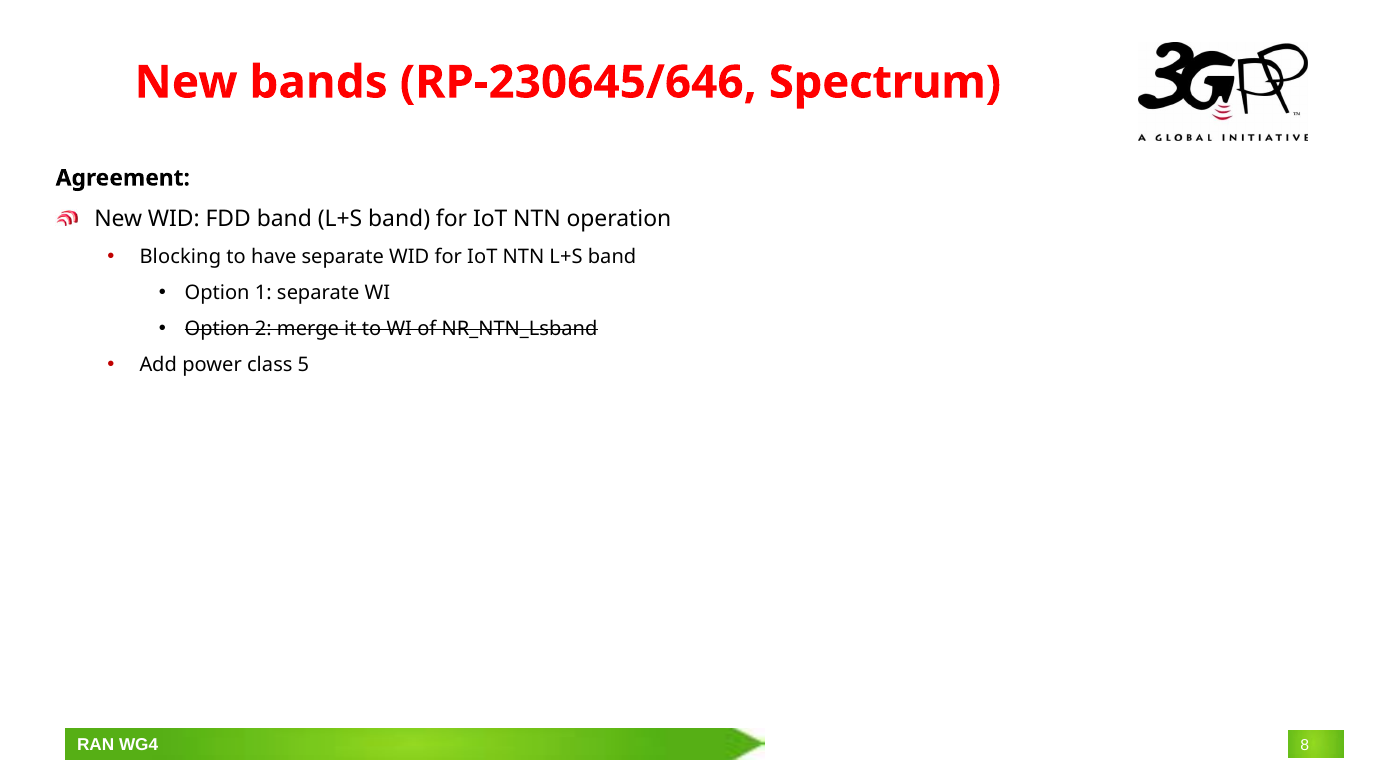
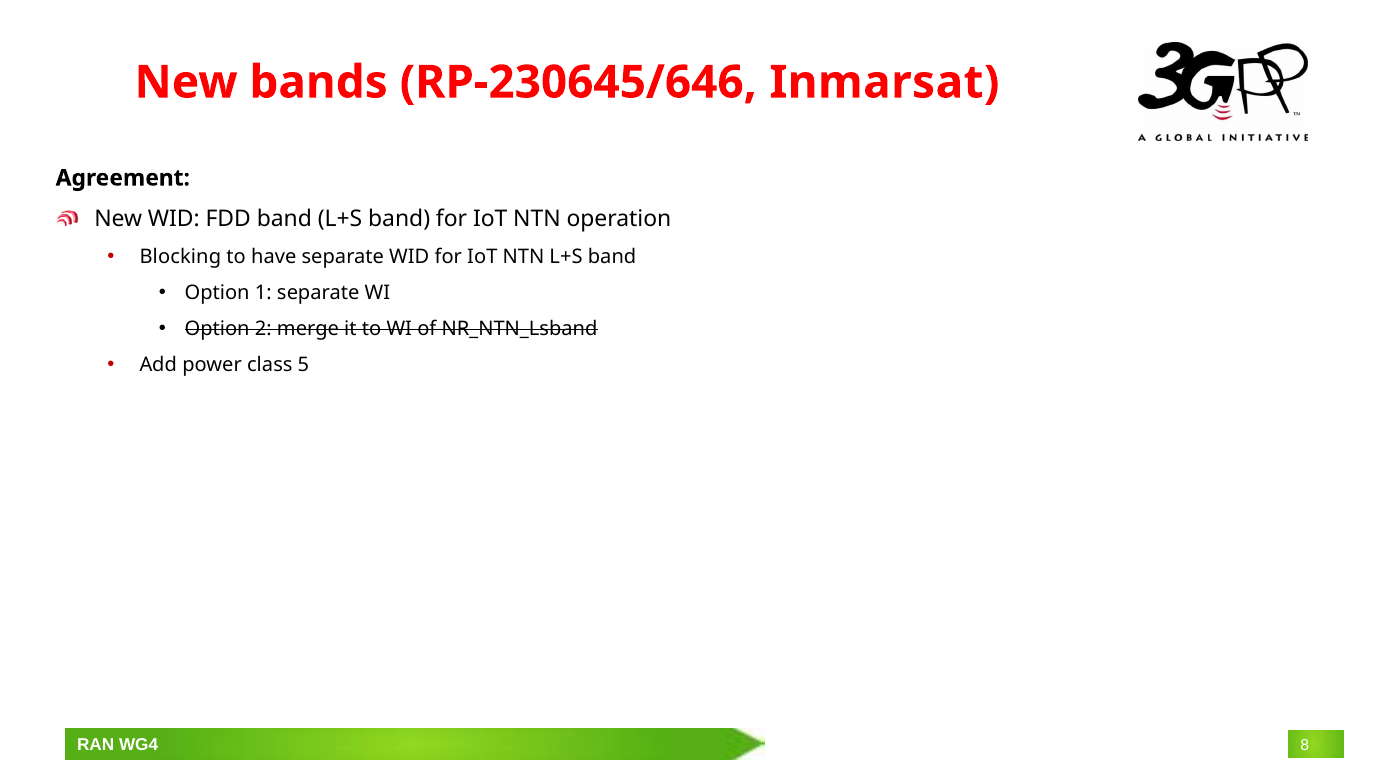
Spectrum: Spectrum -> Inmarsat (884, 82)
